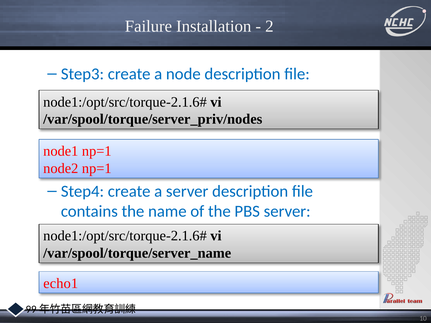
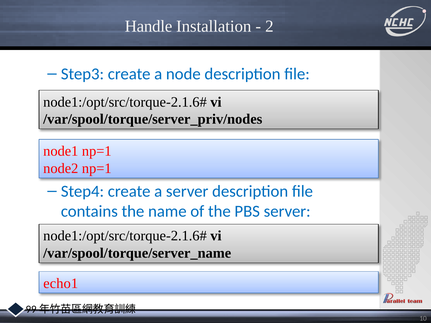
Failure: Failure -> Handle (149, 26)
